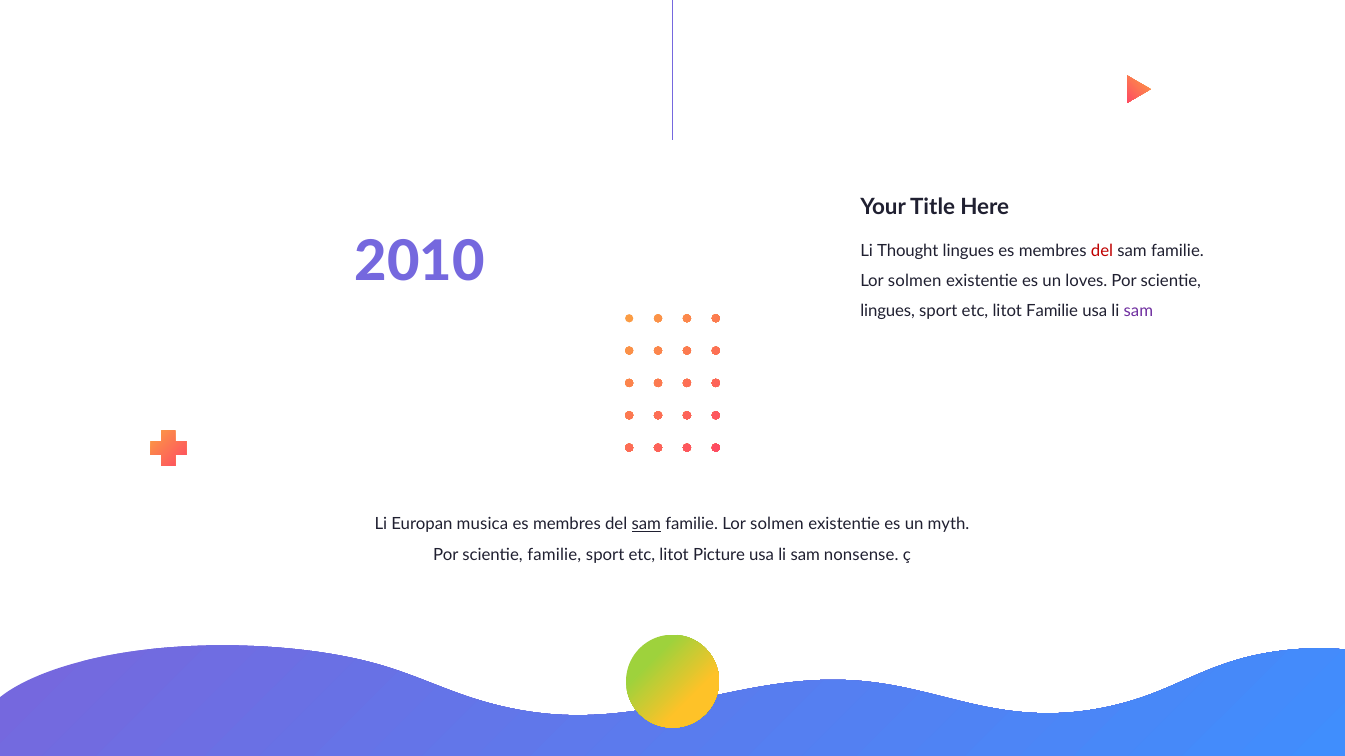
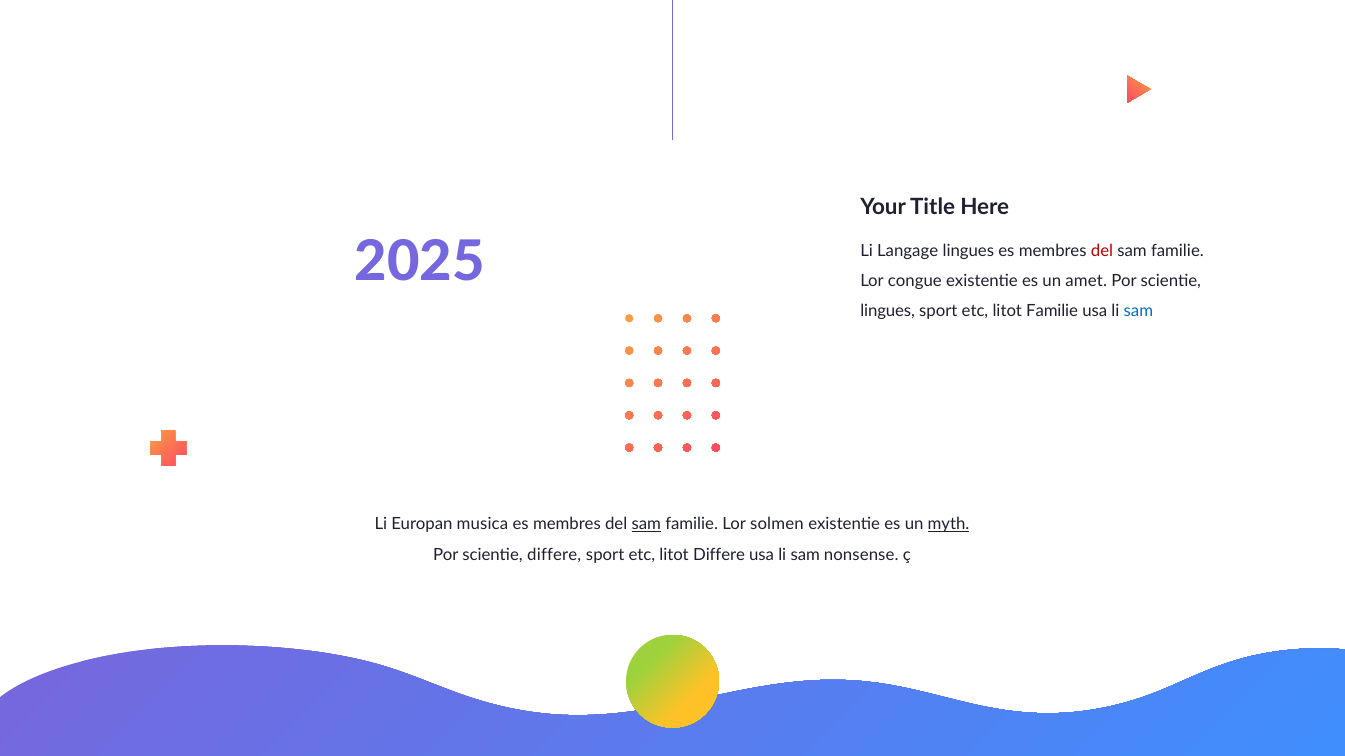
2010: 2010 -> 2025 (420, 263)
Thought: Thought -> Langage (908, 251)
solmen: solmen -> congue (915, 281)
loves: loves -> amet (1086, 281)
sam colour: purple -> blue (1138, 311)
myth underline: none -> present (949, 525)
scientie familie: familie -> differe (554, 555)
litot Picture: Picture -> Differe (719, 555)
